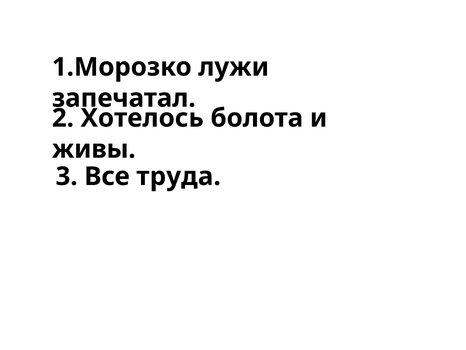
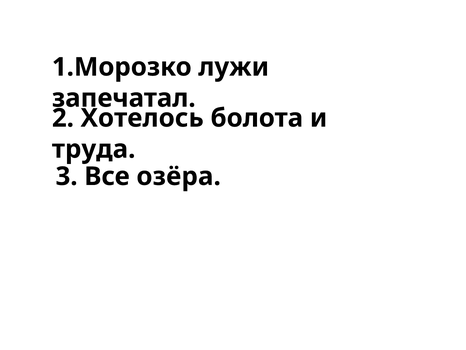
живы: живы -> труда (94, 149)
труда: труда -> озёра (179, 176)
